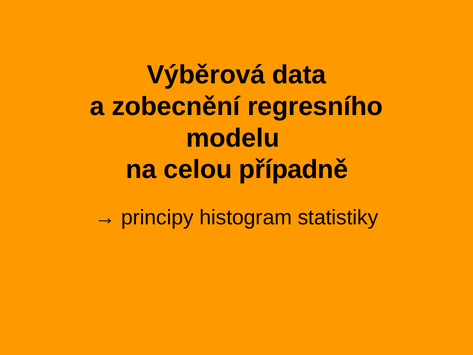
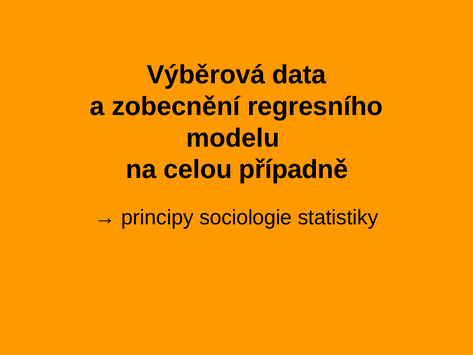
histogram: histogram -> sociologie (246, 217)
